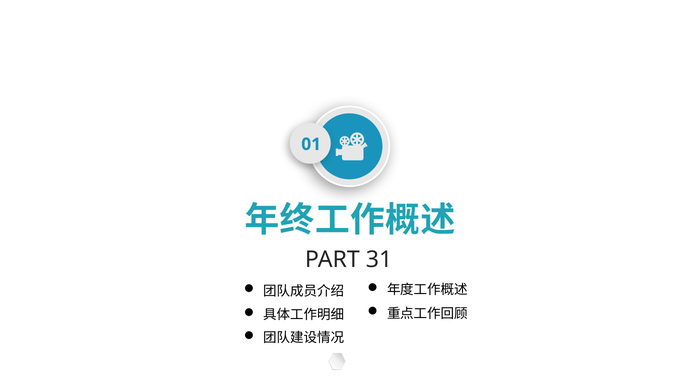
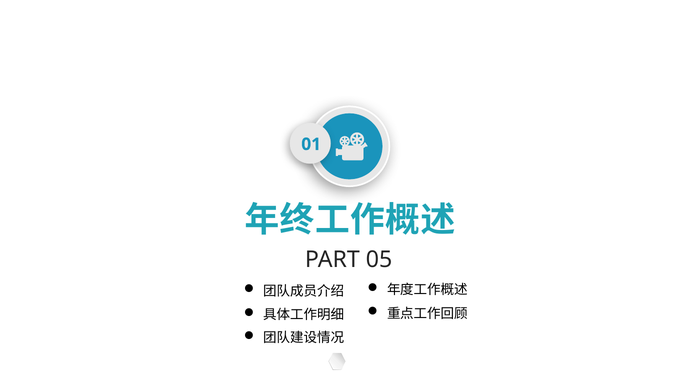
31: 31 -> 05 (379, 260)
